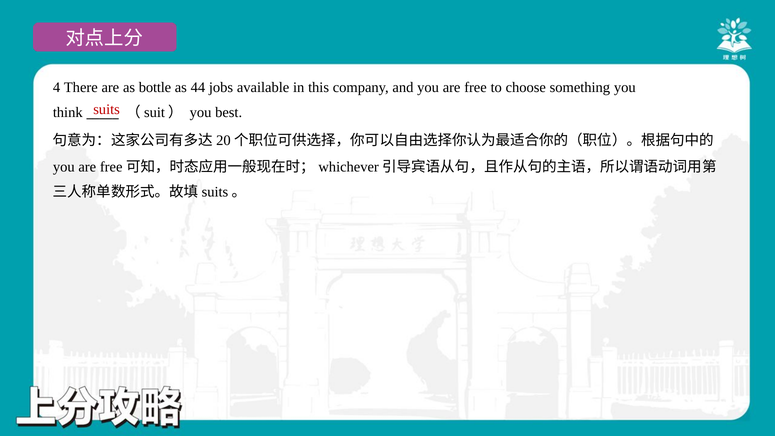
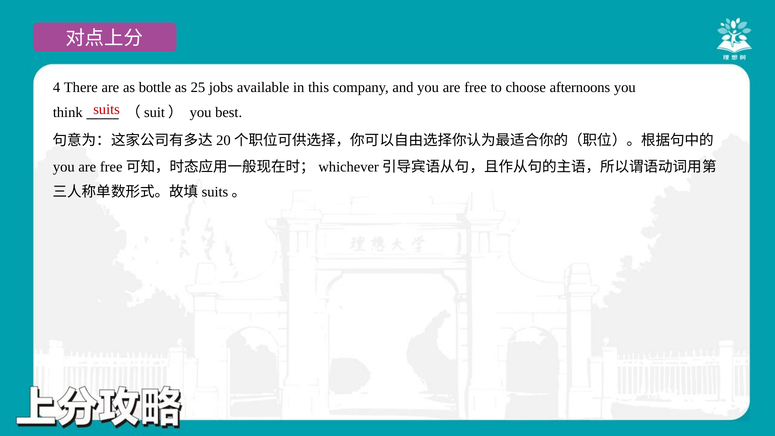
44: 44 -> 25 (198, 87)
something: something -> afternoons (580, 87)
